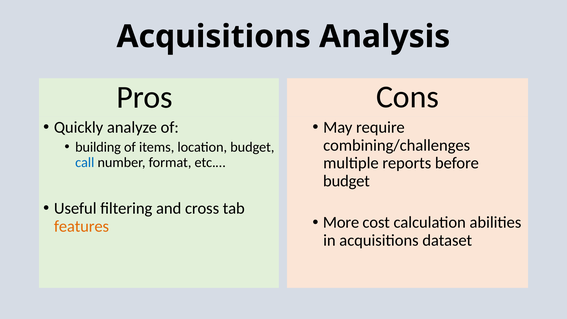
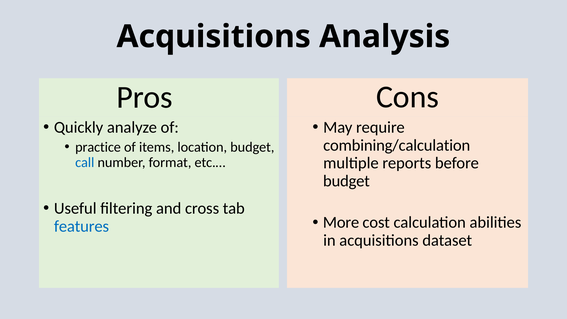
combining/challenges: combining/challenges -> combining/calculation (397, 145)
building: building -> practice (98, 147)
features colour: orange -> blue (81, 226)
